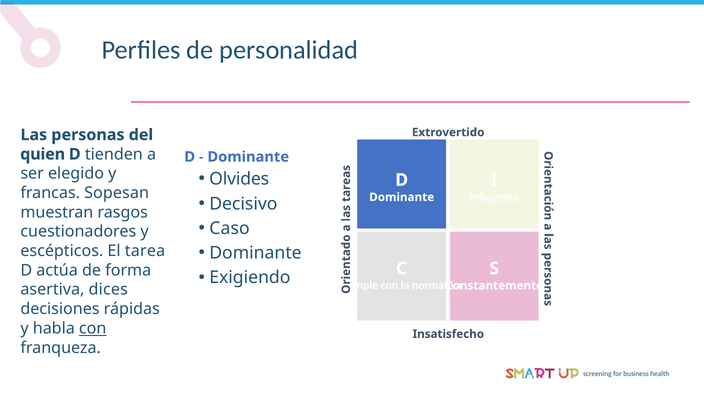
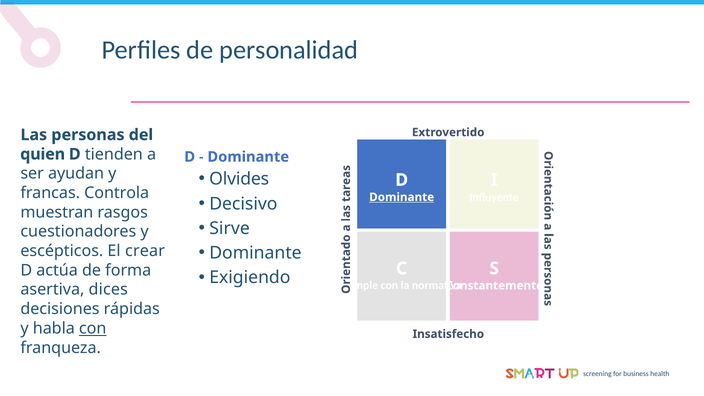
elegido: elegido -> ayudan (76, 174)
Sopesan: Sopesan -> Controla (117, 193)
Dominante underline: none -> present (402, 197)
Caso: Caso -> Sirve (230, 228)
tarea: tarea -> crear (145, 251)
